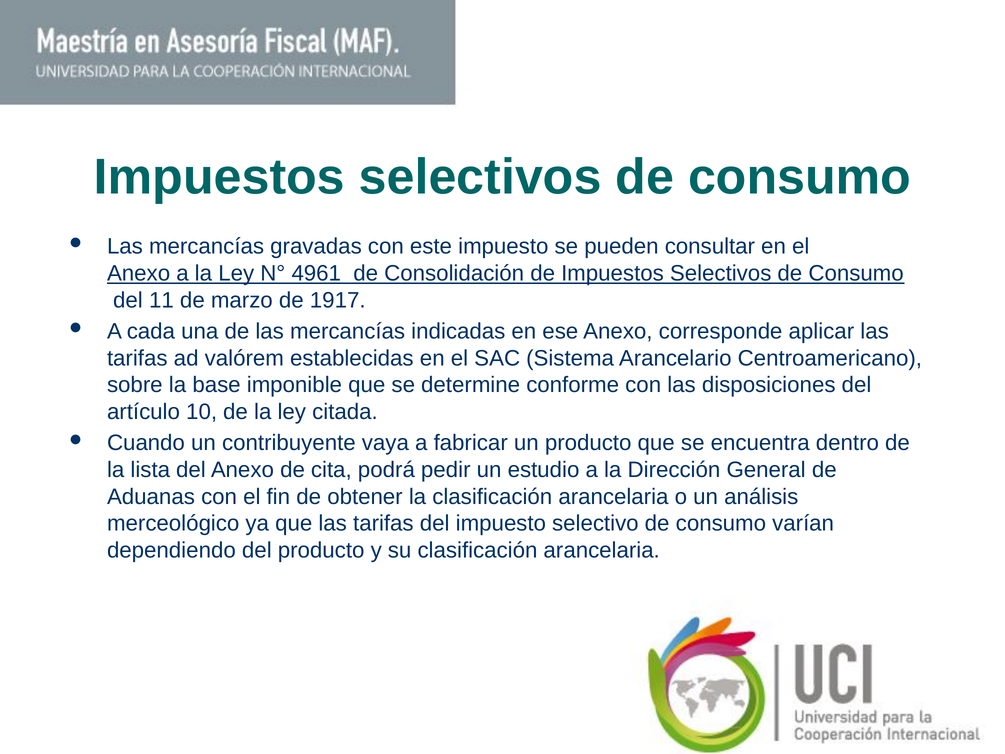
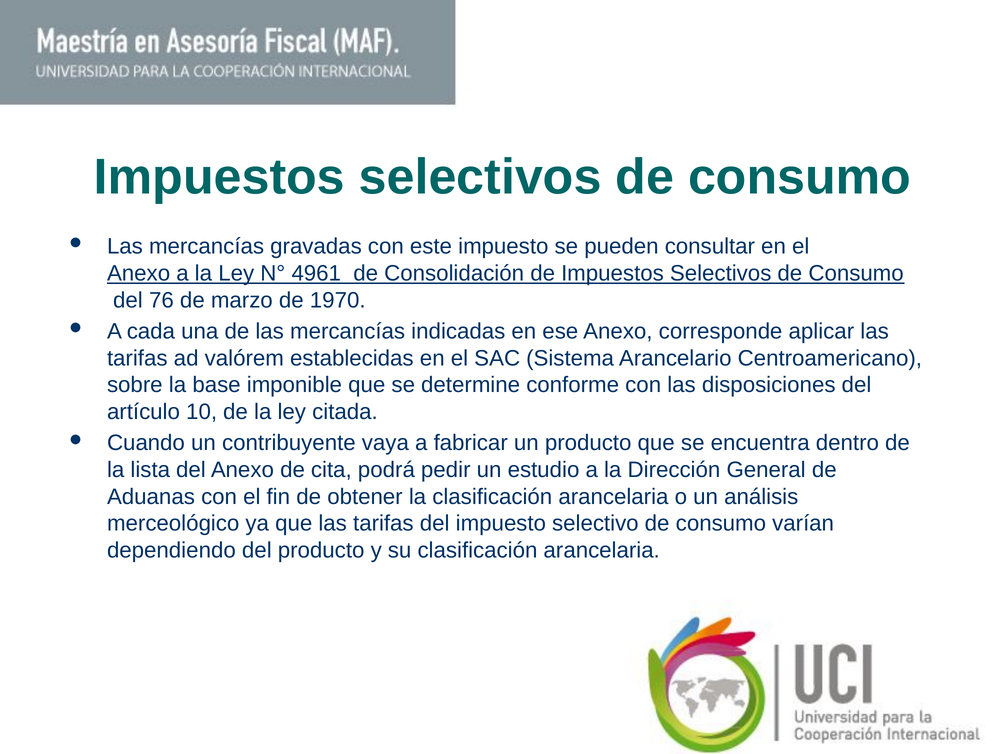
del 11: 11 -> 76 (161, 300)
1917: 1917 -> 1970 (338, 300)
